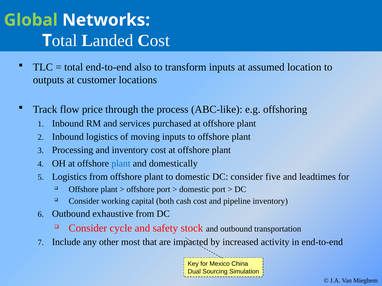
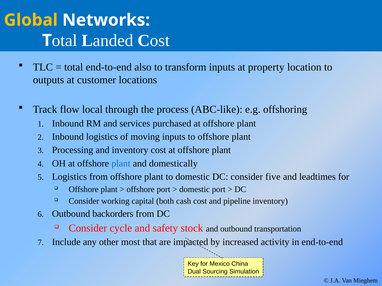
Global colour: light green -> yellow (31, 20)
assumed: assumed -> property (266, 67)
price: price -> local (92, 110)
exhaustive: exhaustive -> backorders (113, 214)
